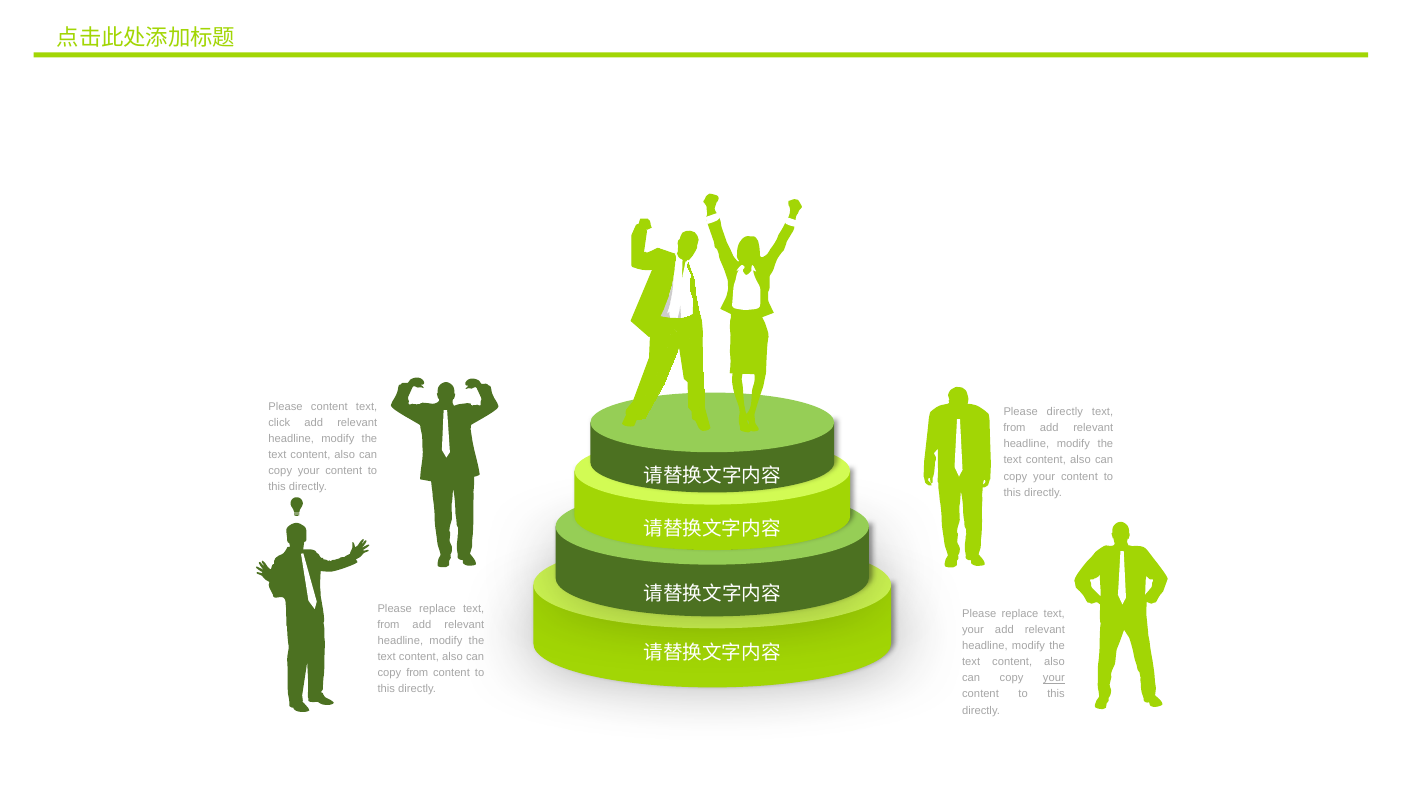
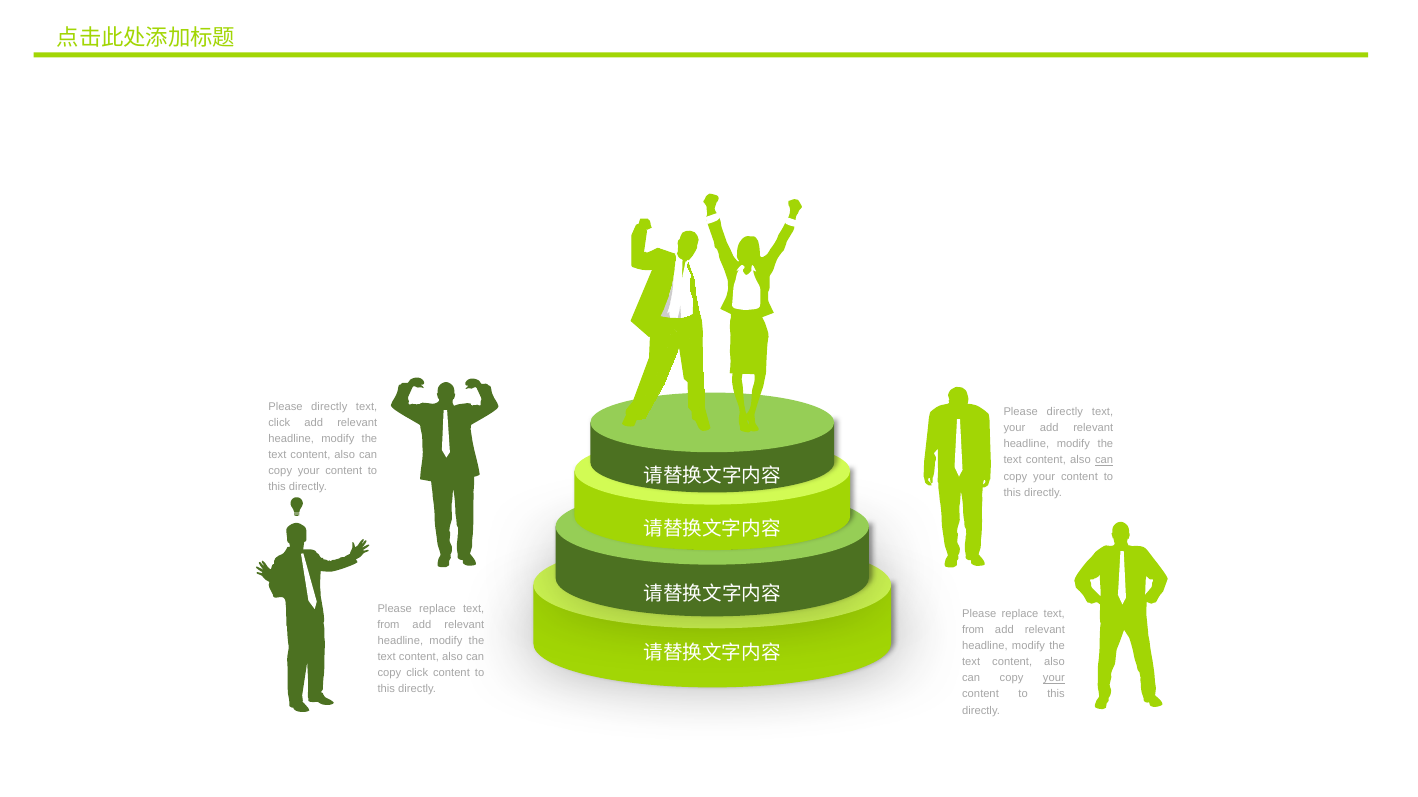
content: content -> directly (329, 407)
from: from -> your (1014, 428)
can underline: none -> present (1104, 461)
your: your -> from (973, 630)
copy from: from -> click (417, 673)
